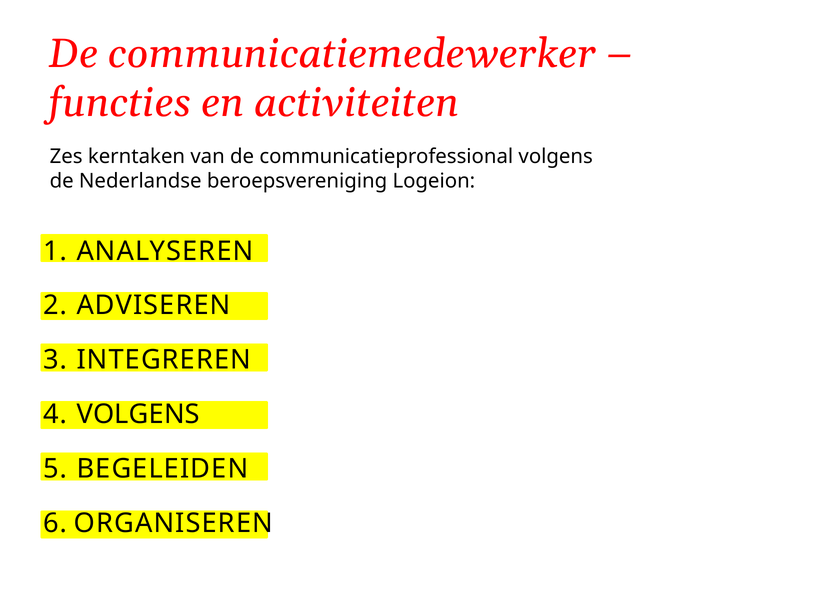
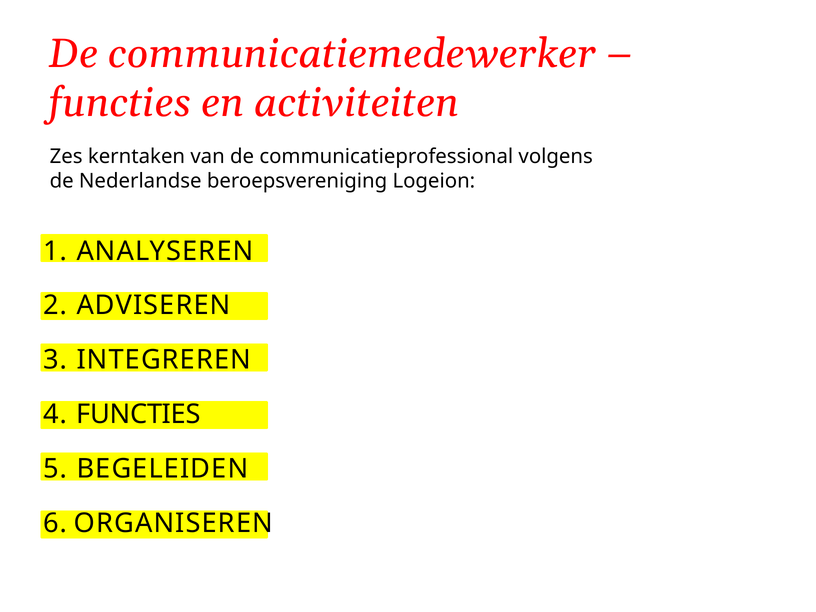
4 VOLGENS: VOLGENS -> FUNCTIES (138, 414)
